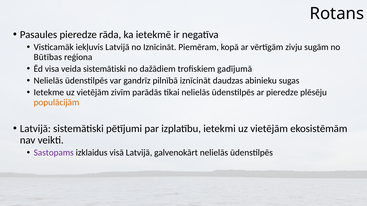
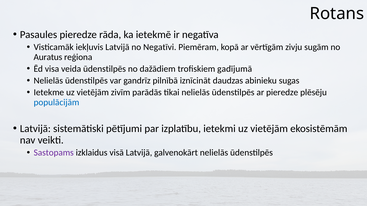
no Iznīcināt: Iznīcināt -> Negatīvi (160, 47)
Būtības: Būtības -> Auratus (48, 57)
veida sistemātiski: sistemātiski -> ūdenstilpēs (105, 69)
populācijām colour: orange -> blue (56, 102)
